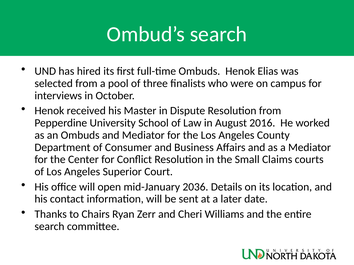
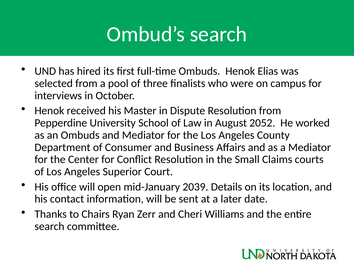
2016: 2016 -> 2052 (262, 123)
2036: 2036 -> 2039 (195, 187)
